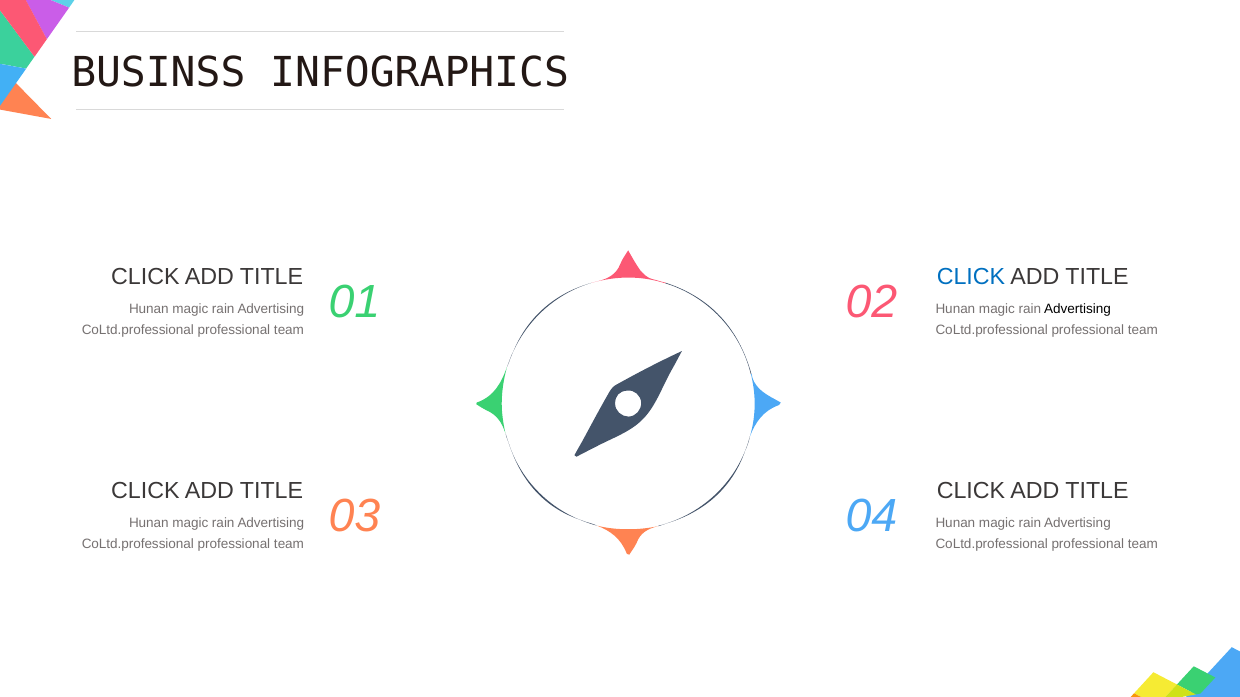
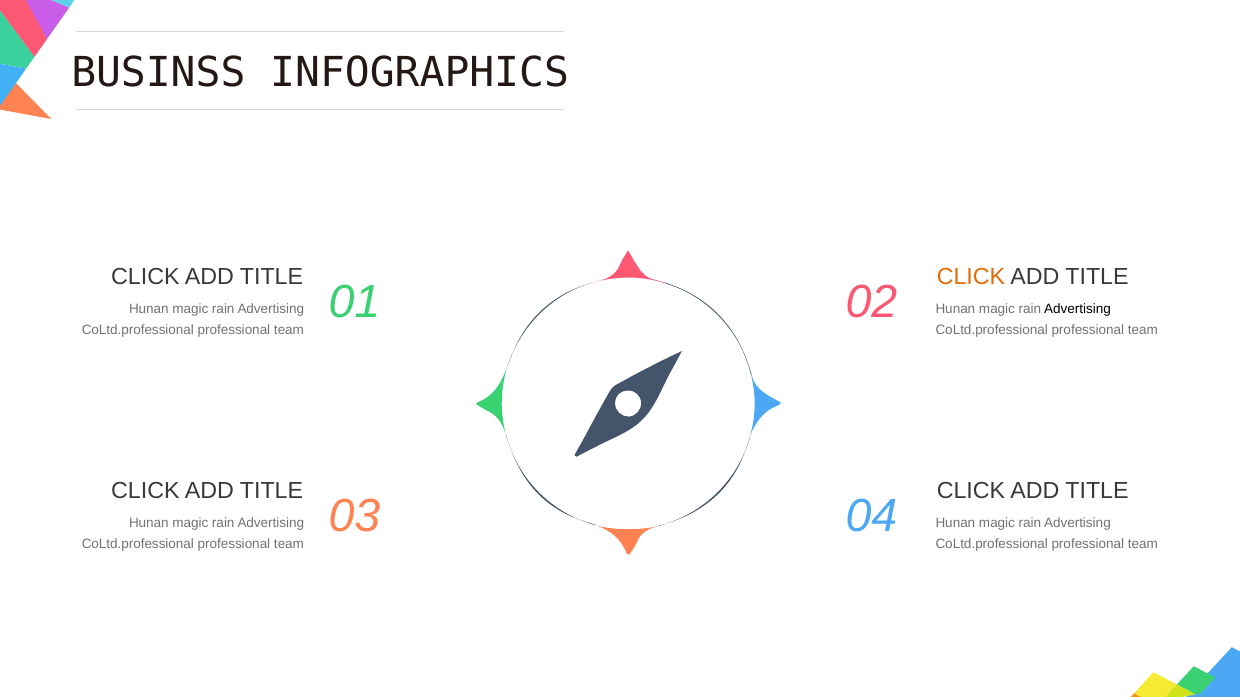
CLICK colour: blue -> orange (971, 277)
